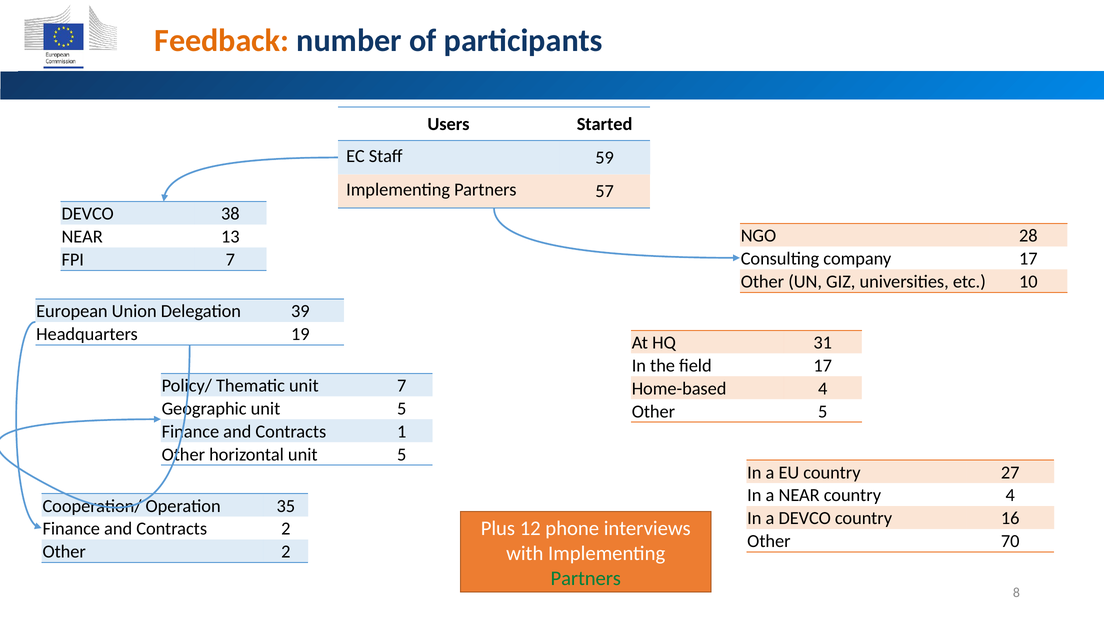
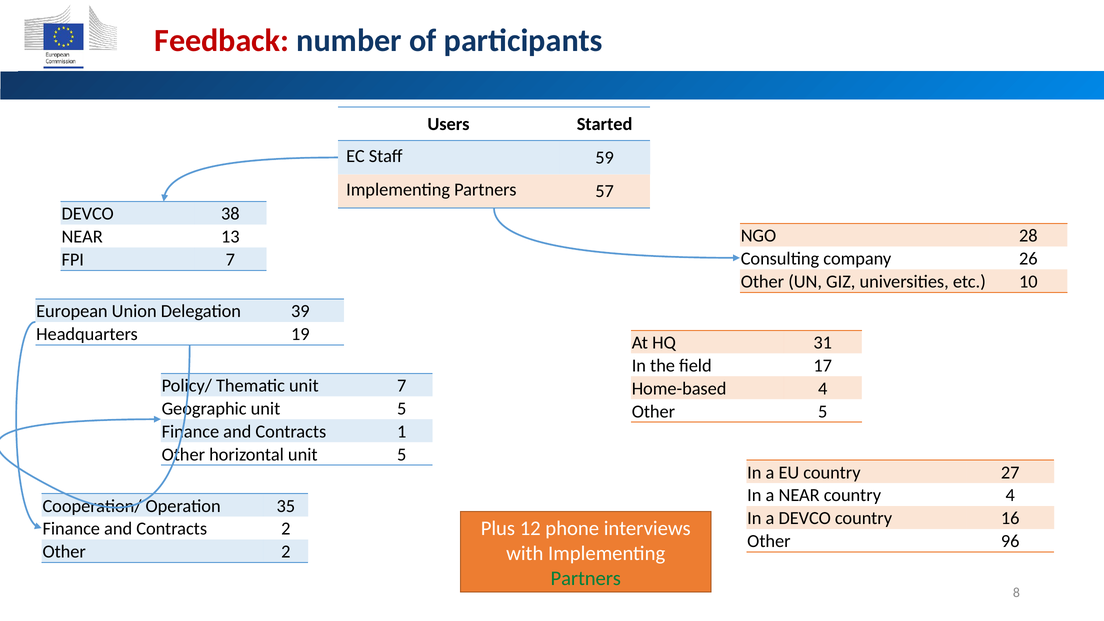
Feedback colour: orange -> red (222, 41)
company 17: 17 -> 26 (1028, 259)
70: 70 -> 96 (1010, 541)
